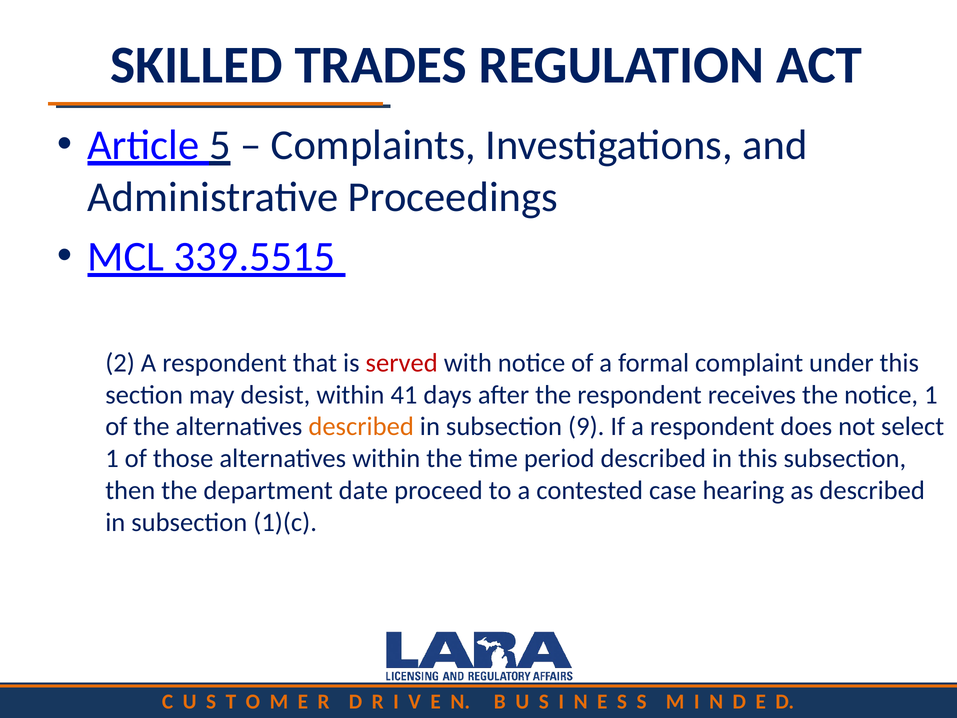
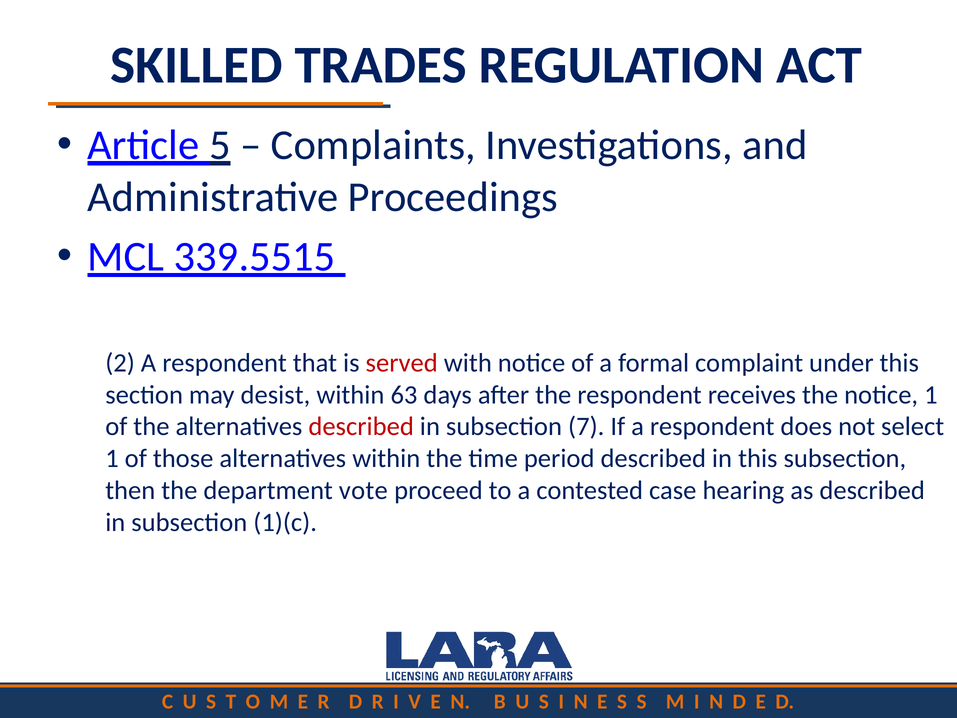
41: 41 -> 63 (404, 395)
described colour: orange -> red (361, 427)
9: 9 -> 7 (586, 427)
date: date -> vote (363, 490)
